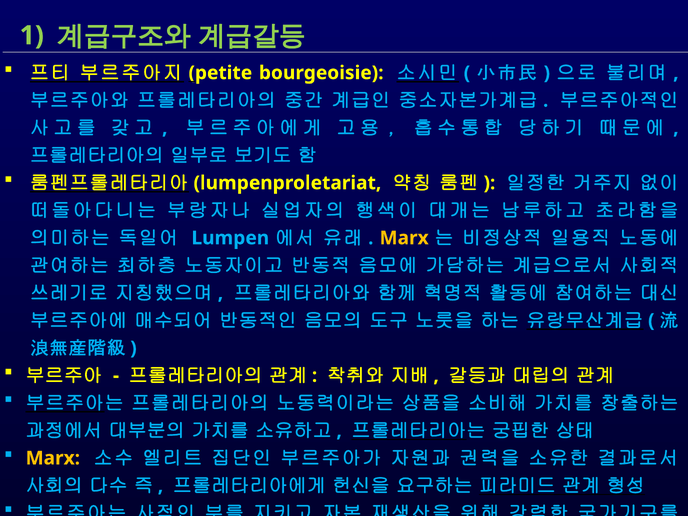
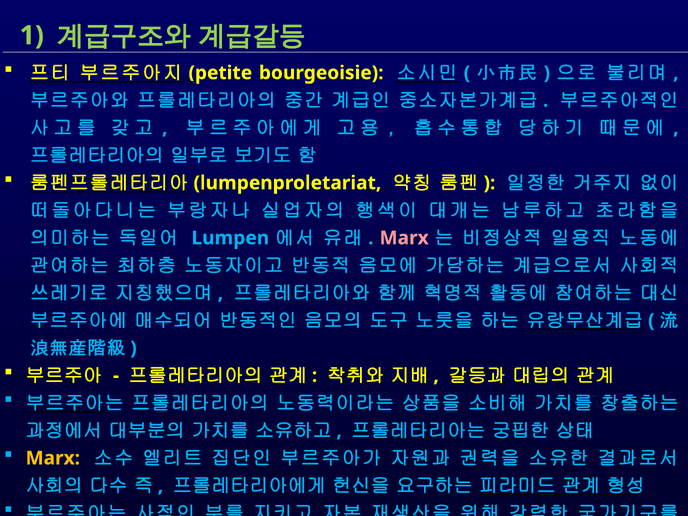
Marx colour: yellow -> pink (404, 238)
